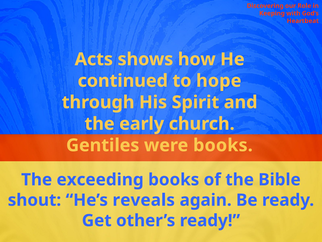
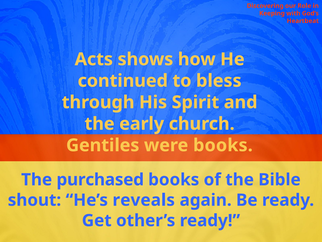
hope: hope -> bless (219, 81)
exceeding: exceeding -> purchased (100, 179)
